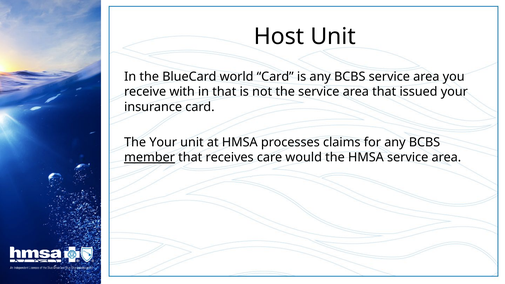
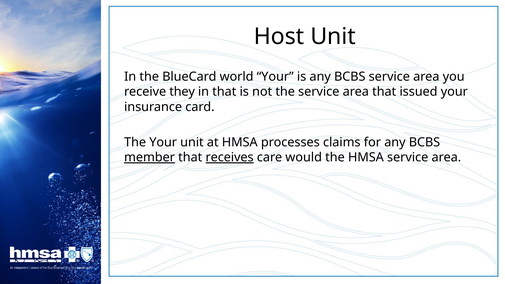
world Card: Card -> Your (275, 77)
with: with -> they (182, 92)
receives underline: none -> present (230, 157)
